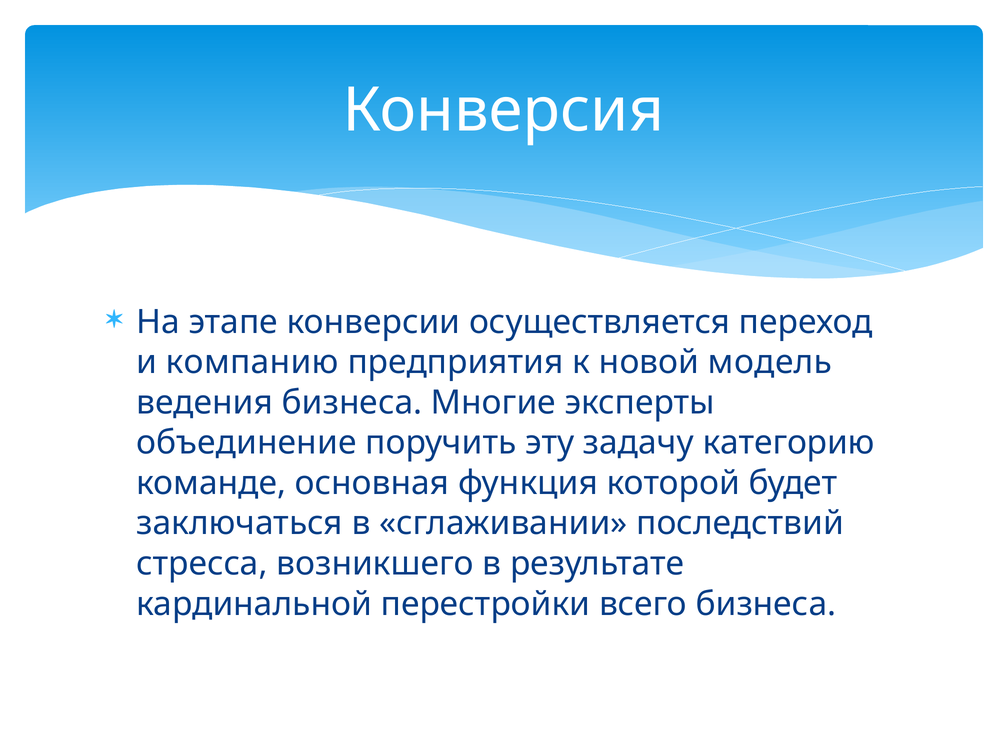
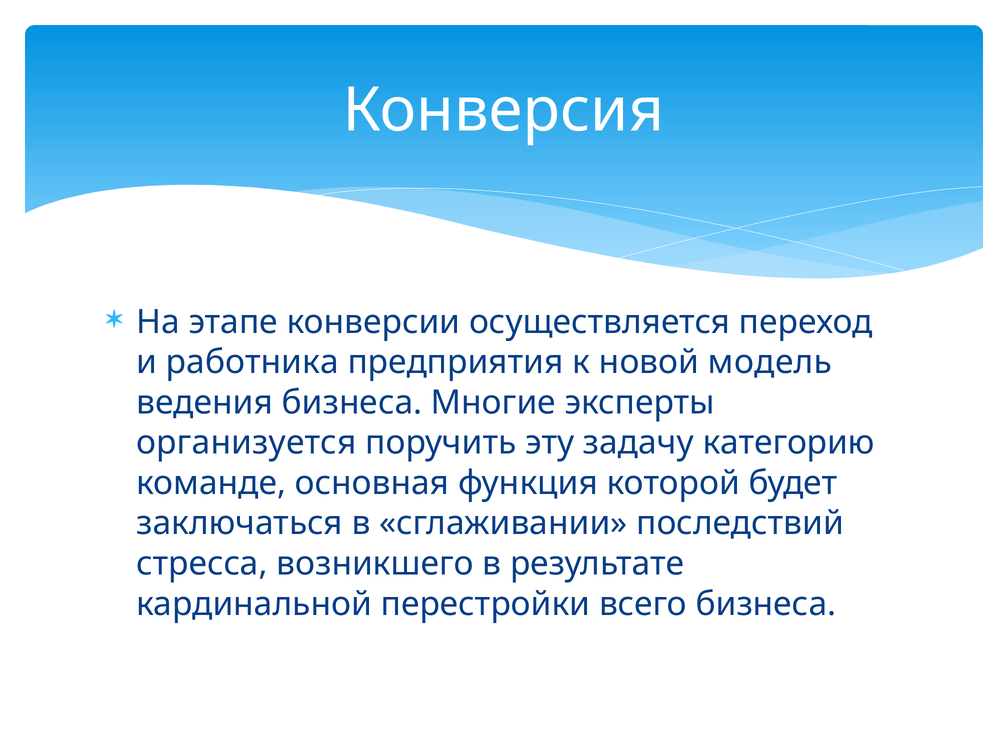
компанию: компанию -> работника (252, 362)
объединение: объединение -> организуется (246, 443)
